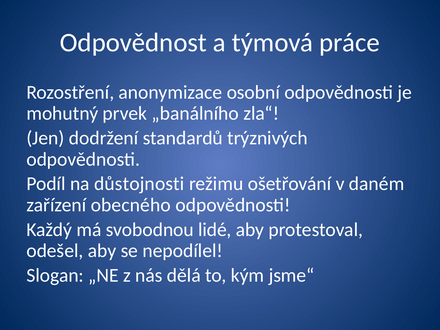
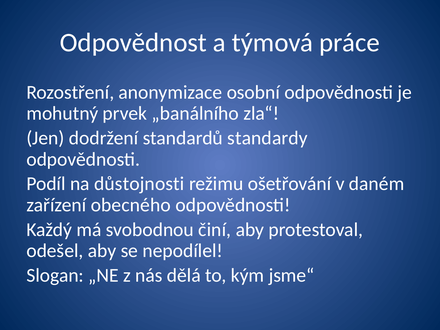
trýznivých: trýznivých -> standardy (267, 138)
lidé: lidé -> činí (215, 230)
